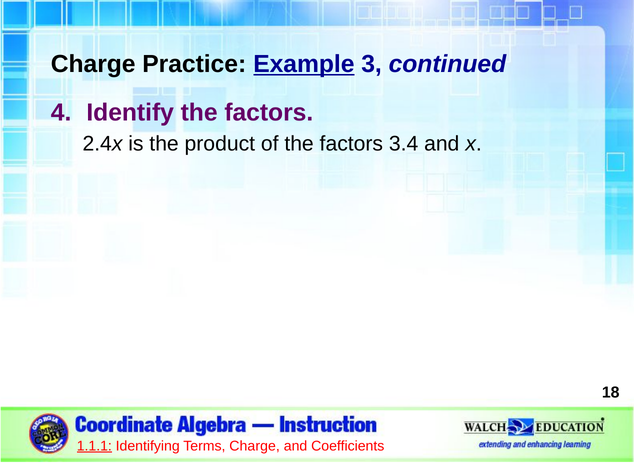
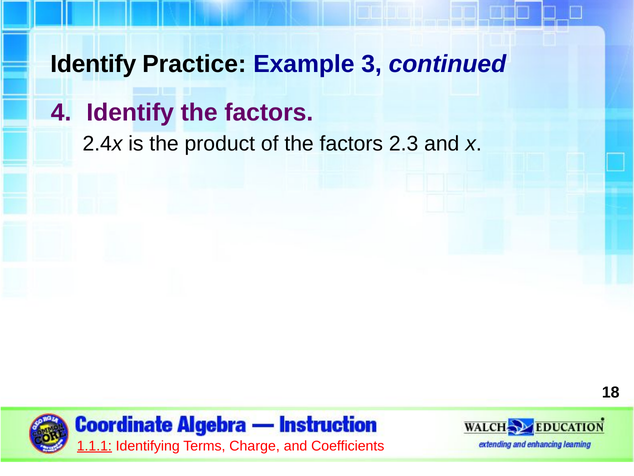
Charge: Charge -> Identify (93, 64)
Example underline: present -> none (304, 64)
3.4: 3.4 -> 2.3 (404, 144)
